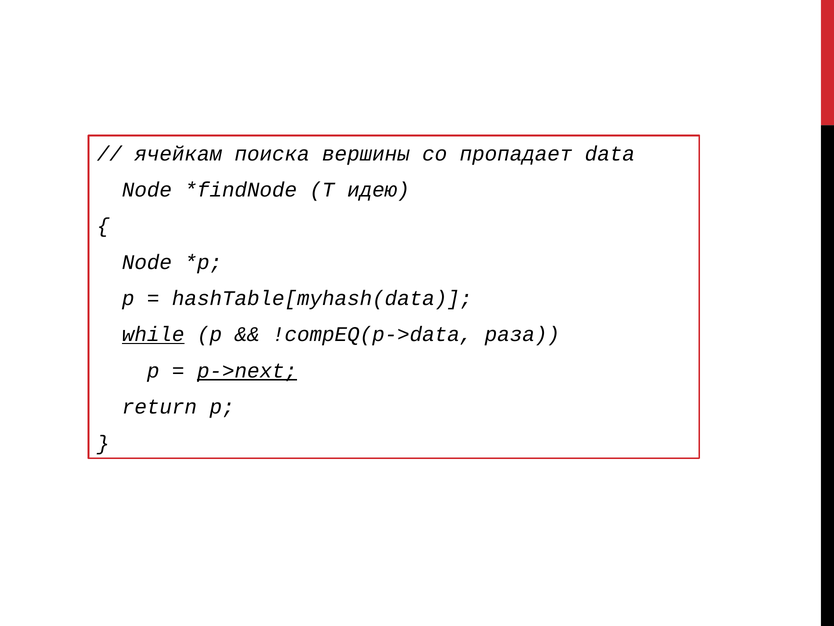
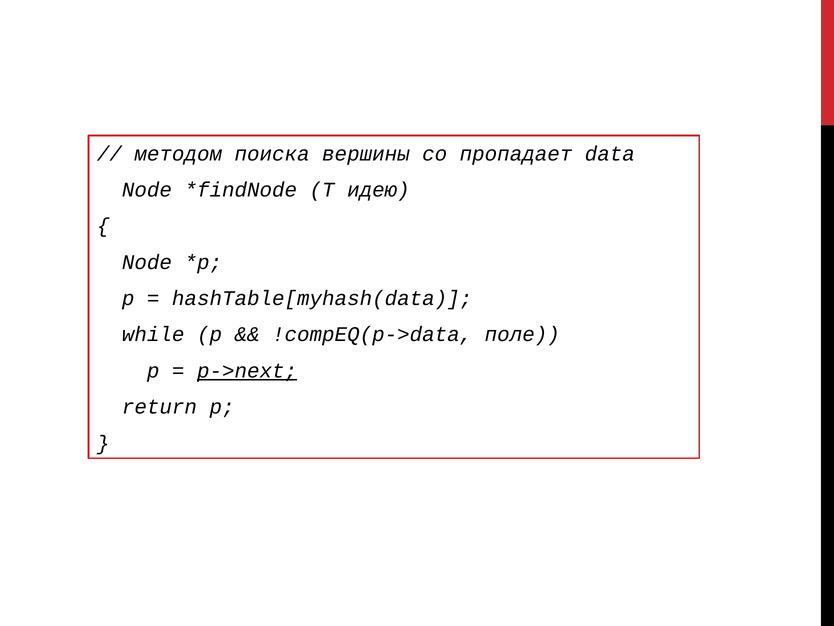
ячейкам: ячейкам -> методом (178, 154)
while underline: present -> none (153, 334)
раза: раза -> поле (522, 334)
